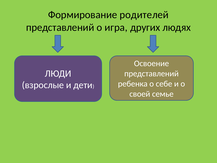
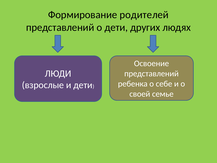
о игра: игра -> дети (116, 27)
